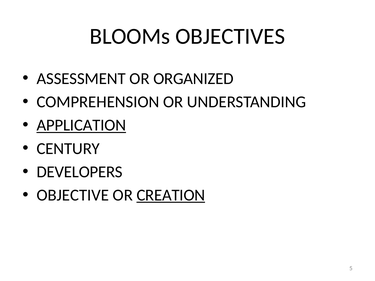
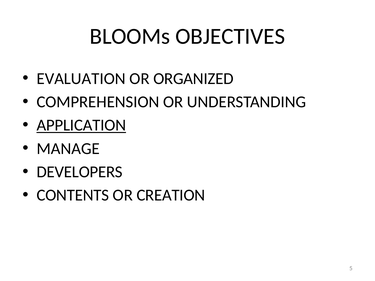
ASSESSMENT: ASSESSMENT -> EVALUATION (81, 79)
CENTURY: CENTURY -> MANAGE (68, 149)
OBJECTIVE: OBJECTIVE -> CONTENTS (73, 195)
CREATION underline: present -> none (171, 195)
